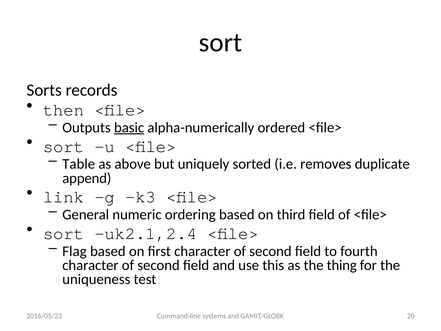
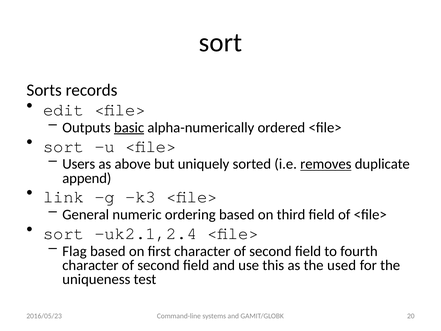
then: then -> edit (64, 110)
Table: Table -> Users (79, 164)
removes underline: none -> present (326, 164)
thing: thing -> used (342, 265)
